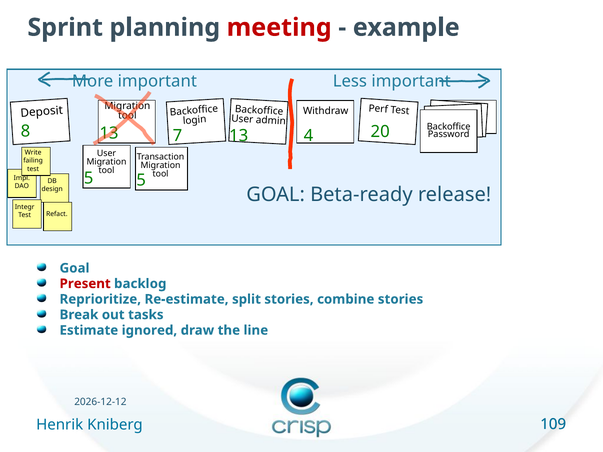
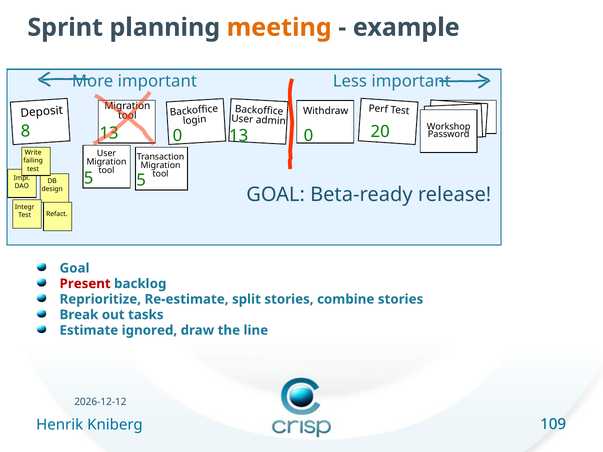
meeting colour: red -> orange (279, 27)
Backoffice: Backoffice -> Workshop (449, 127)
7: 7 -> 0 (177, 136)
4: 4 -> 0 (309, 136)
